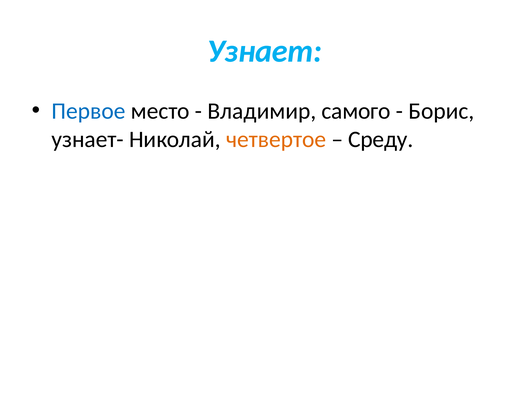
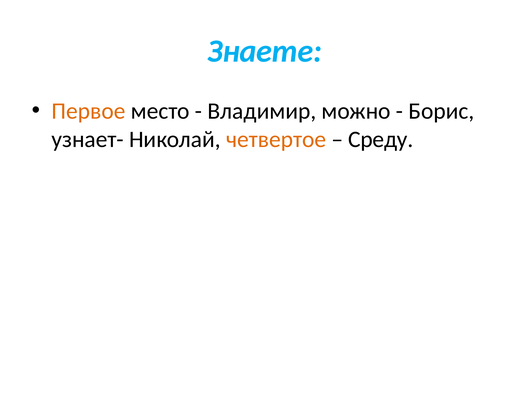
Узнает: Узнает -> Знаете (265, 51)
Первое colour: blue -> orange (89, 111)
самого: самого -> можно (356, 111)
